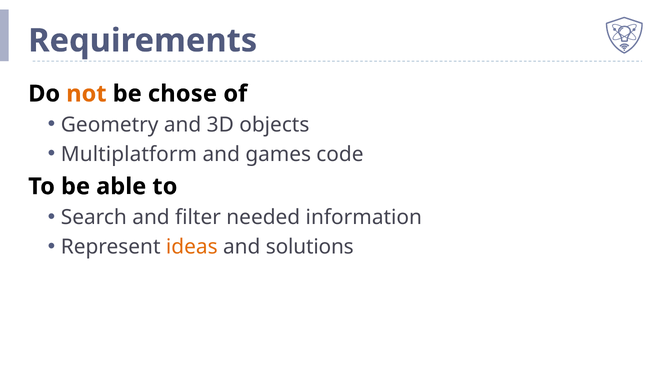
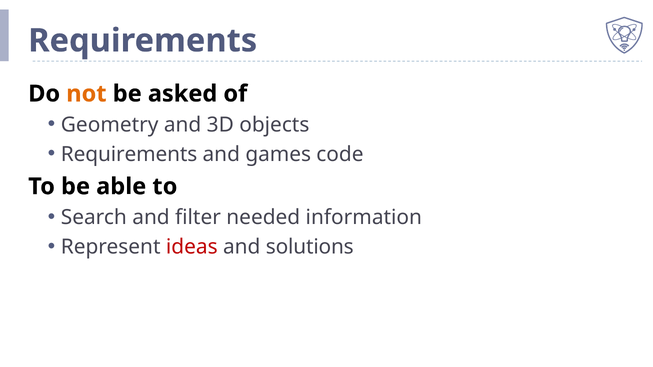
chose: chose -> asked (183, 94)
Multiplatform: Multiplatform -> Requirements (129, 154)
ideas colour: orange -> red (192, 247)
